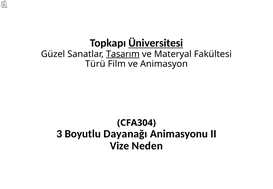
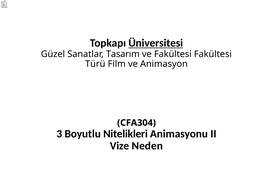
Tasarım underline: present -> none (123, 54)
ve Materyal: Materyal -> Fakültesi (173, 54)
Dayanağı: Dayanağı -> Nitelikleri (126, 134)
